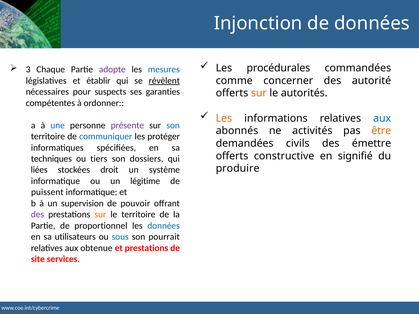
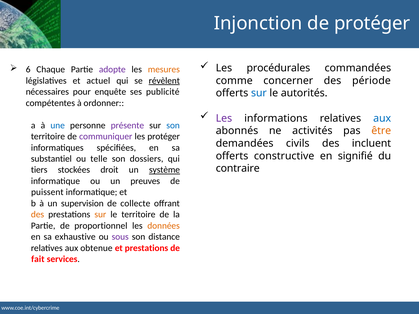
de données: données -> protéger (372, 23)
3: 3 -> 6 (28, 70)
mesures colour: blue -> orange (164, 70)
établir: établir -> actuel (98, 81)
autorité: autorité -> période (371, 81)
suspects: suspects -> enquête (110, 92)
garanties: garanties -> publicité (163, 92)
sur colour: orange -> blue (259, 93)
Les colour: orange -> purple (224, 118)
communiquer colour: blue -> purple (106, 137)
émettre: émettre -> incluent (371, 143)
techniques: techniques -> substantiel (51, 159)
tiers: tiers -> telle (99, 159)
produire: produire -> contraire (238, 169)
liées: liées -> tiers (39, 170)
système underline: none -> present (164, 170)
légitime: légitime -> preuves (145, 181)
pouvoir: pouvoir -> collecte (135, 204)
des colour: purple -> orange (38, 215)
données colour: blue -> orange (164, 226)
utilisateurs: utilisateurs -> exhaustive (75, 237)
sous colour: blue -> purple (120, 237)
pourrait: pourrait -> distance (164, 237)
site: site -> fait (38, 259)
